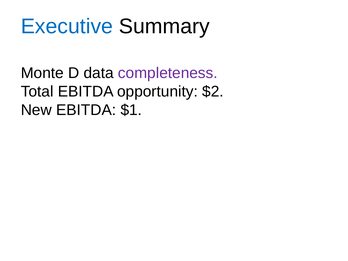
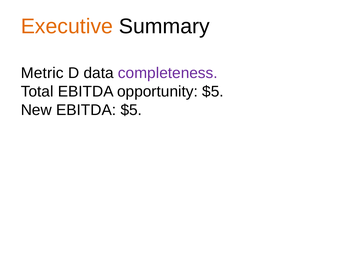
Executive colour: blue -> orange (67, 26)
Monte: Monte -> Metric (42, 73)
opportunity $2: $2 -> $5 (213, 92)
EBITDA $1: $1 -> $5 (131, 110)
